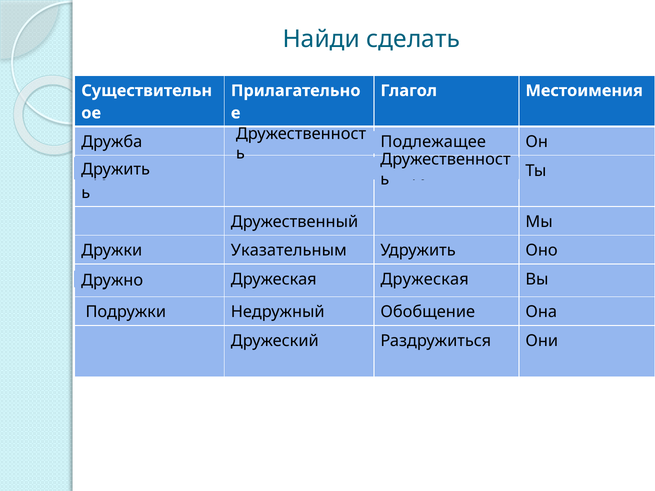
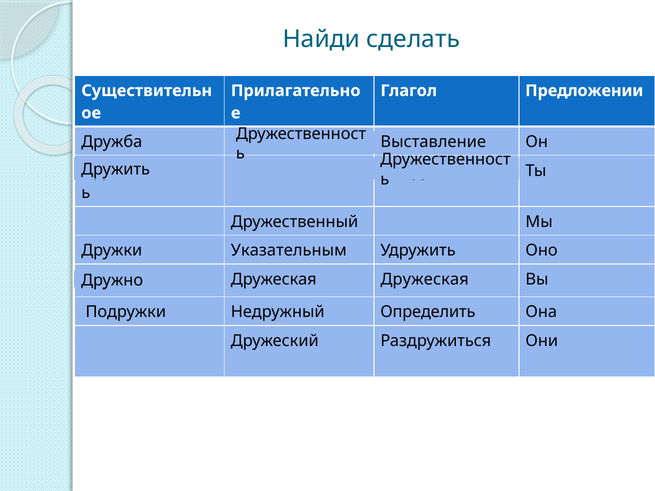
Местоимения: Местоимения -> Предложении (584, 91)
Подлежащее: Подлежащее -> Выставление (433, 142)
Обобщение: Обобщение -> Определить (428, 312)
